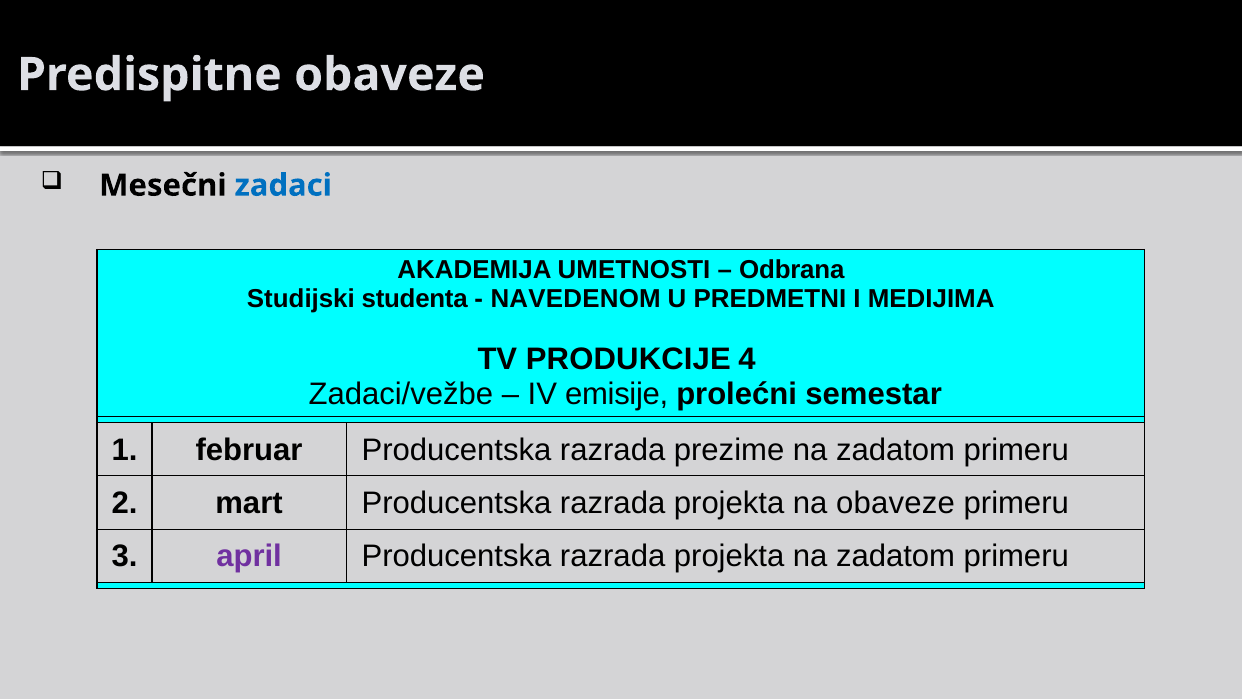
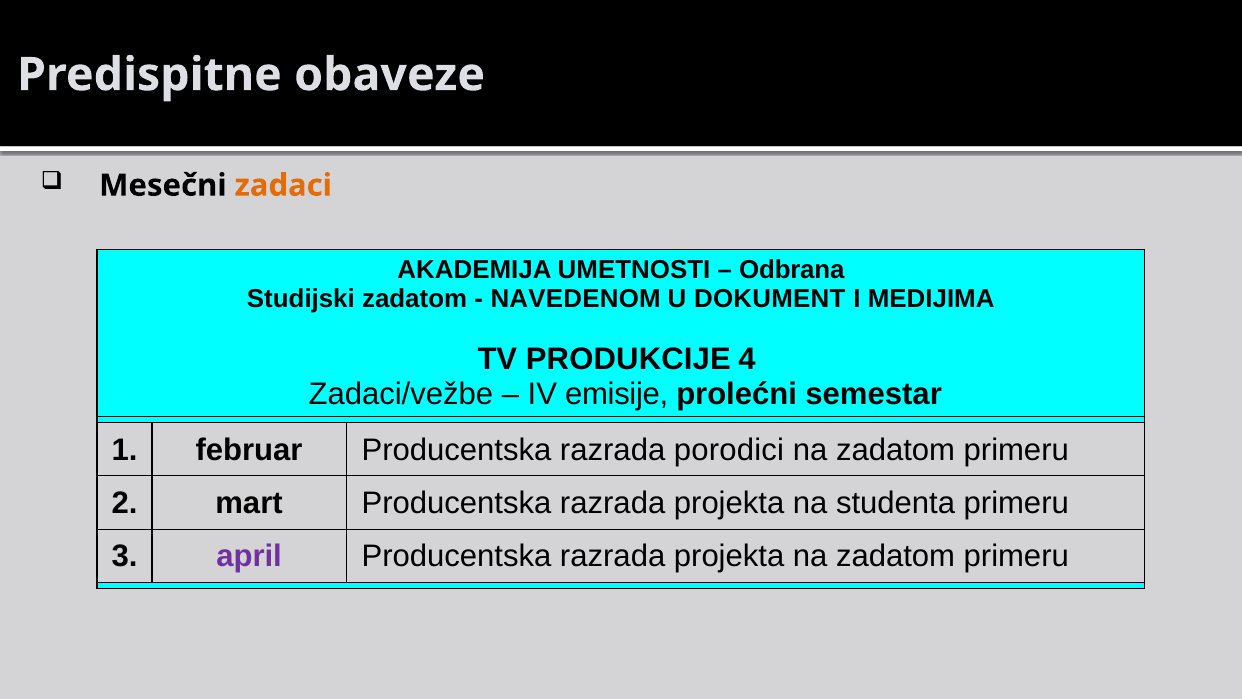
zadaci colour: blue -> orange (283, 185)
Studijski studenta: studenta -> zadatom (415, 299)
PREDMETNI: PREDMETNI -> DOKUMENT (770, 299)
prezime: prezime -> porodici (729, 450)
na obaveze: obaveze -> studenta (896, 503)
